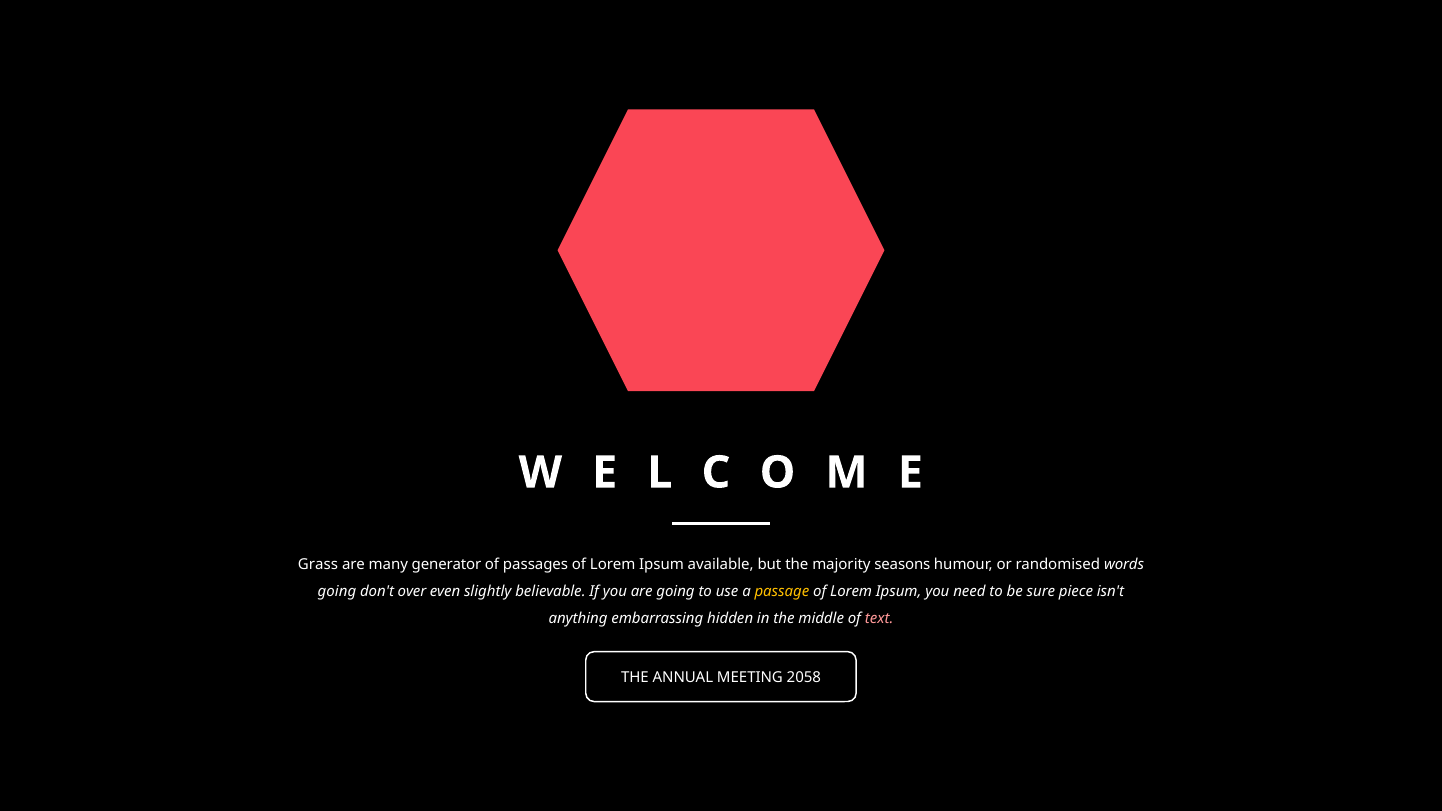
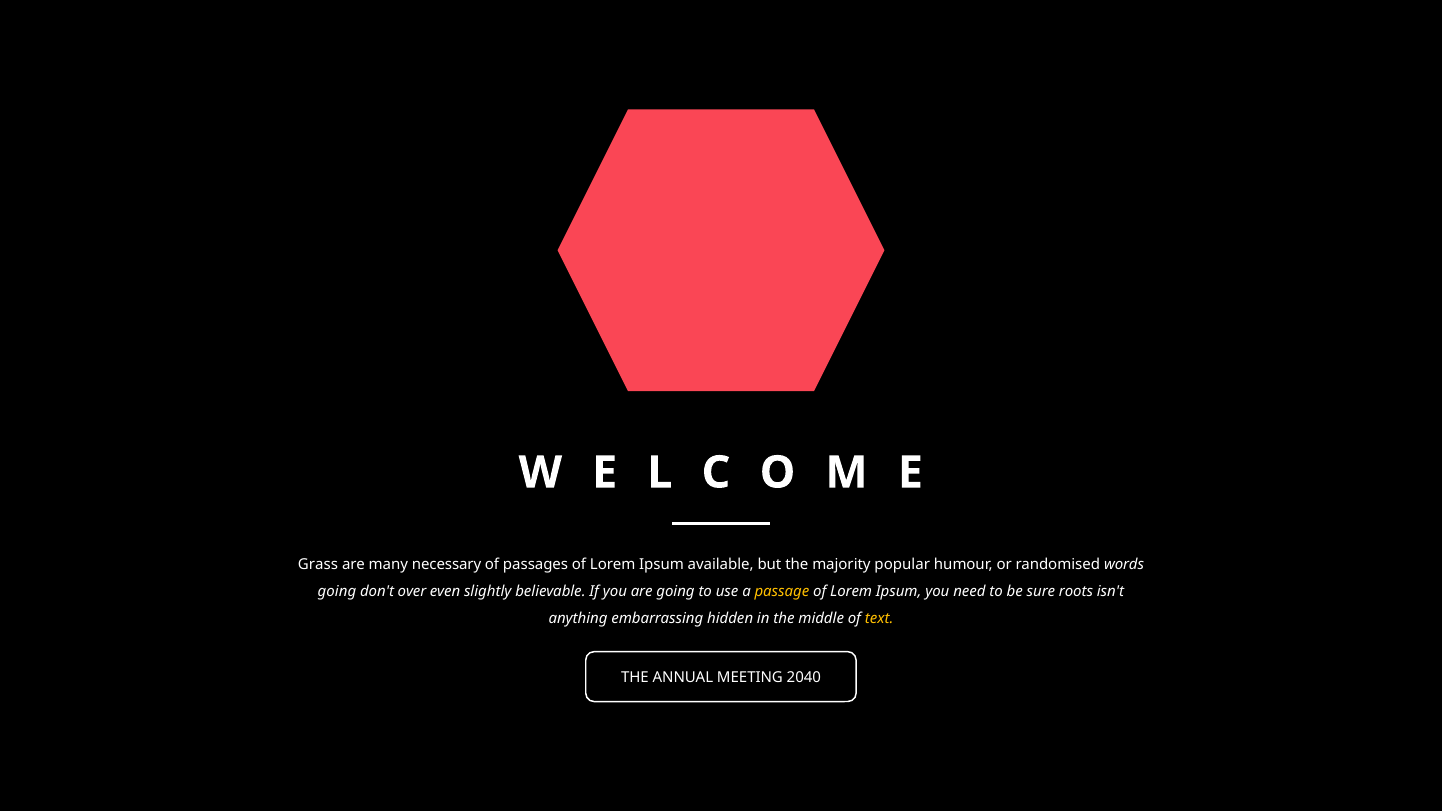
generator: generator -> necessary (447, 565)
seasons: seasons -> popular (902, 565)
piece: piece -> roots (1076, 592)
text colour: pink -> yellow (879, 618)
2058: 2058 -> 2040 (804, 678)
